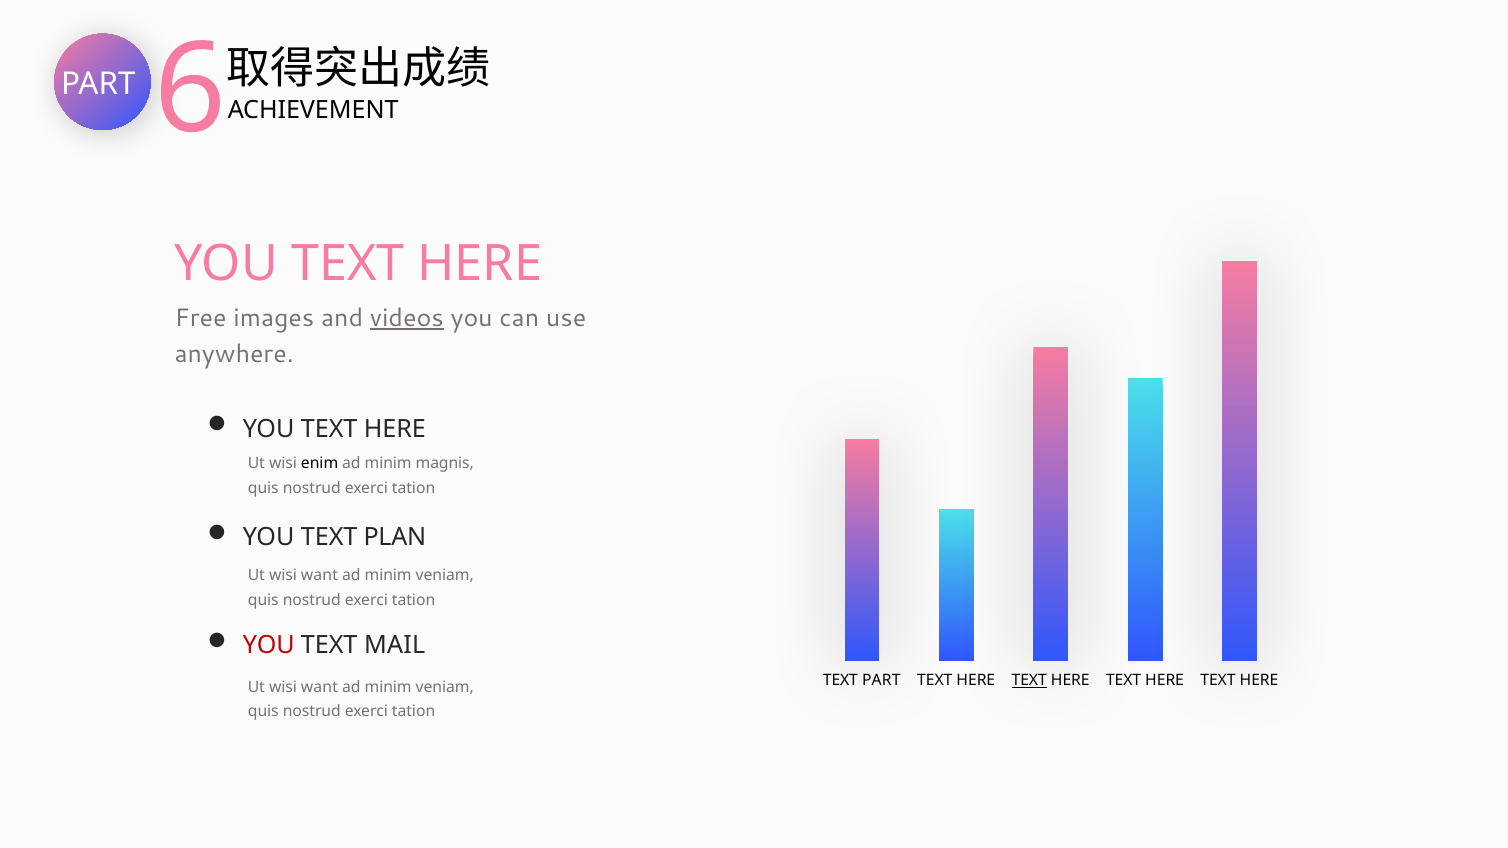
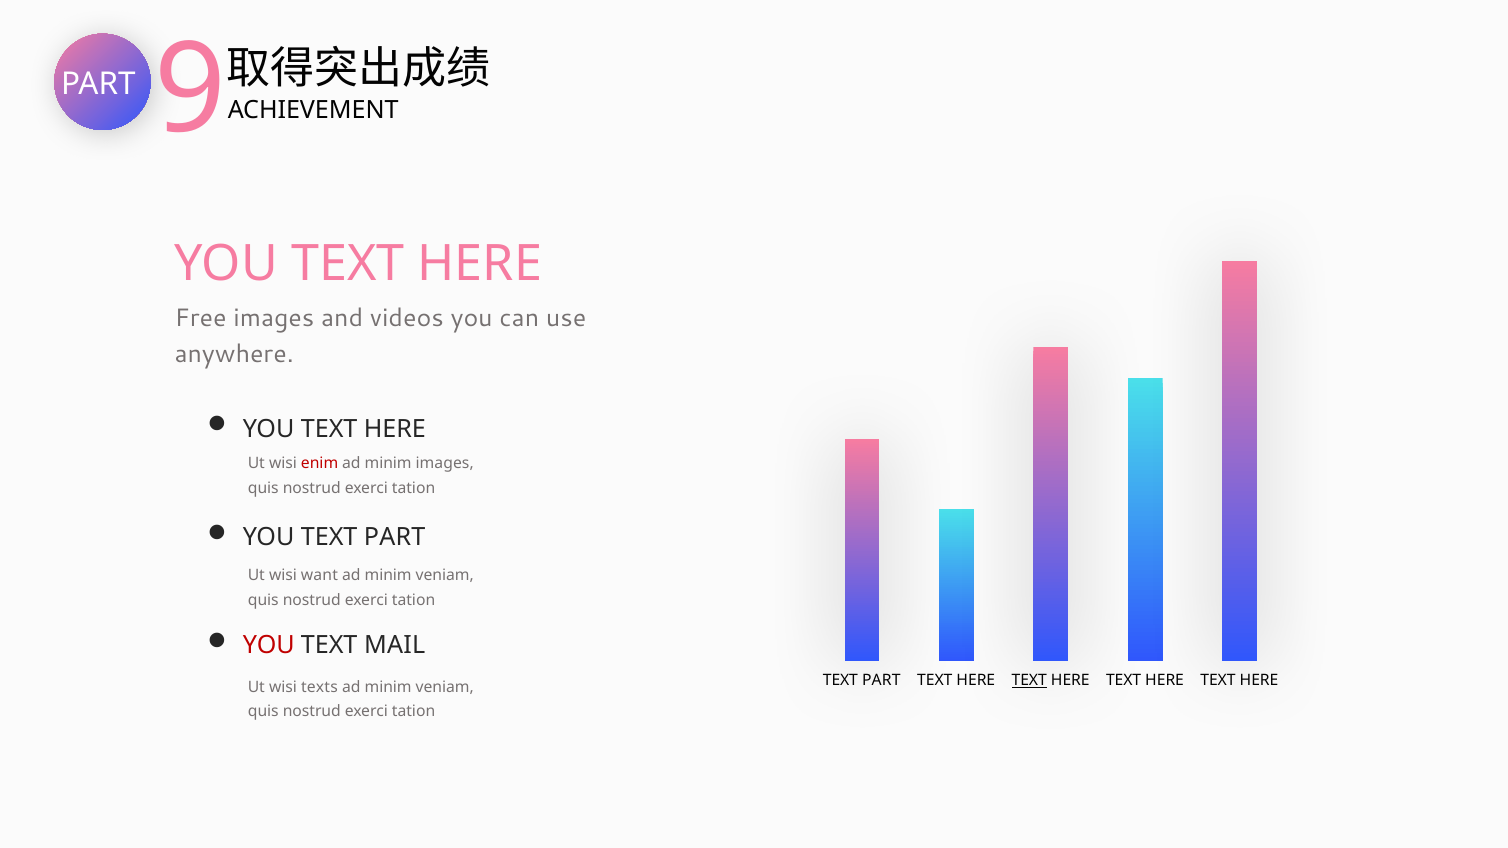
6: 6 -> 9 (191, 90)
videos underline: present -> none (407, 318)
enim colour: black -> red (320, 464)
minim magnis: magnis -> images (445, 464)
YOU TEXT PLAN: PLAN -> PART (395, 537)
want: want -> texts (319, 687)
